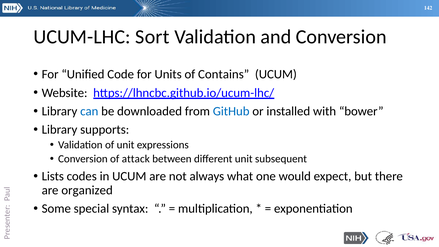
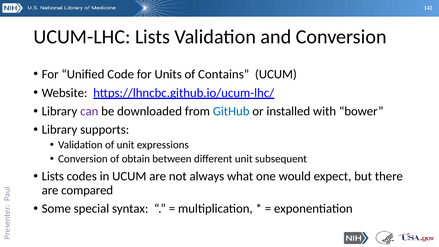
UCUM-LHC Sort: Sort -> Lists (152, 37)
can colour: blue -> purple (89, 111)
attack: attack -> obtain (136, 159)
organized: organized -> compared (87, 190)
